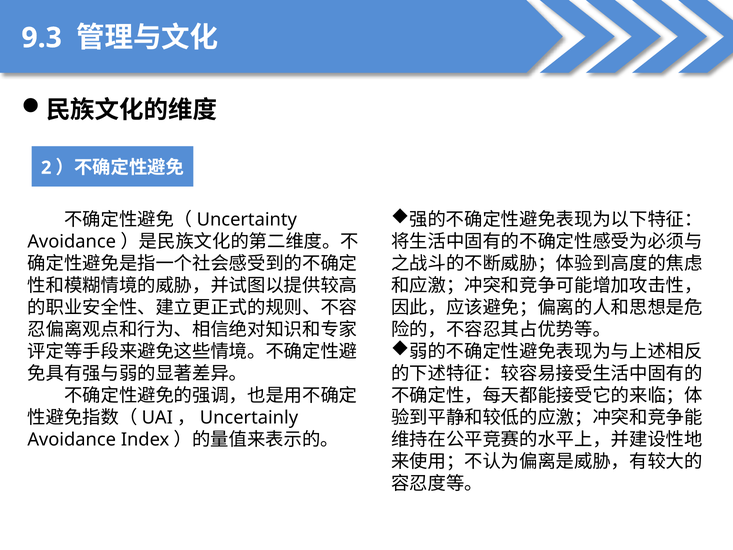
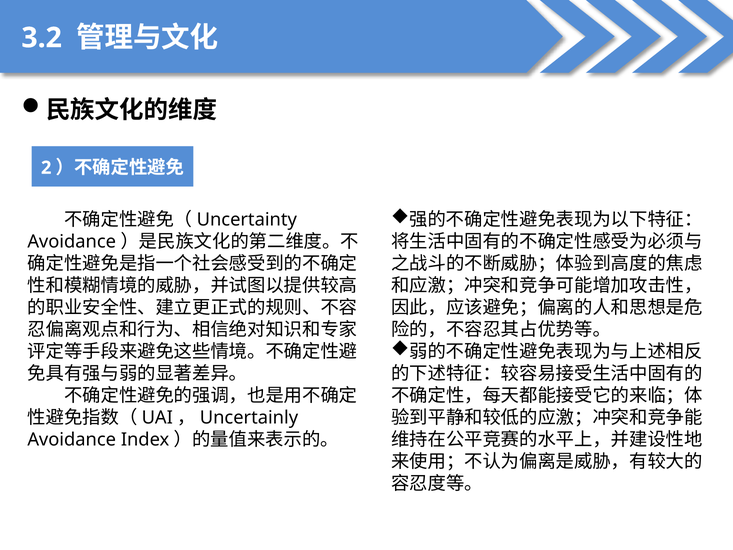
9.3: 9.3 -> 3.2 (42, 38)
